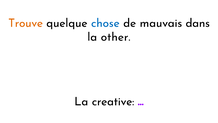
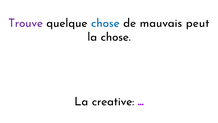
Trouve colour: orange -> purple (26, 23)
dans: dans -> peut (198, 23)
la other: other -> chose (116, 37)
